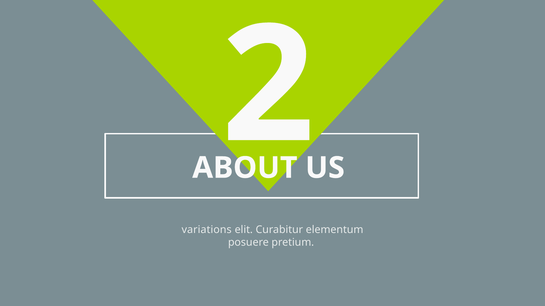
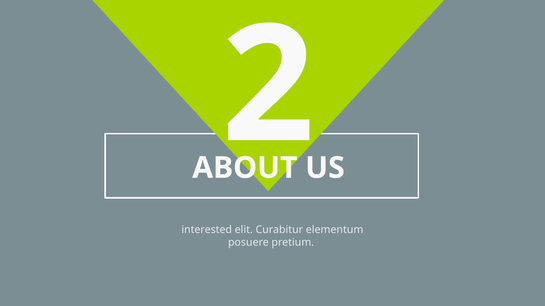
variations: variations -> interested (207, 230)
